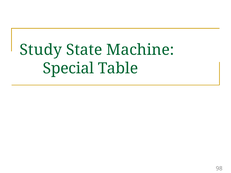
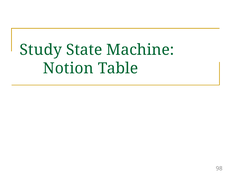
Special: Special -> Notion (68, 68)
